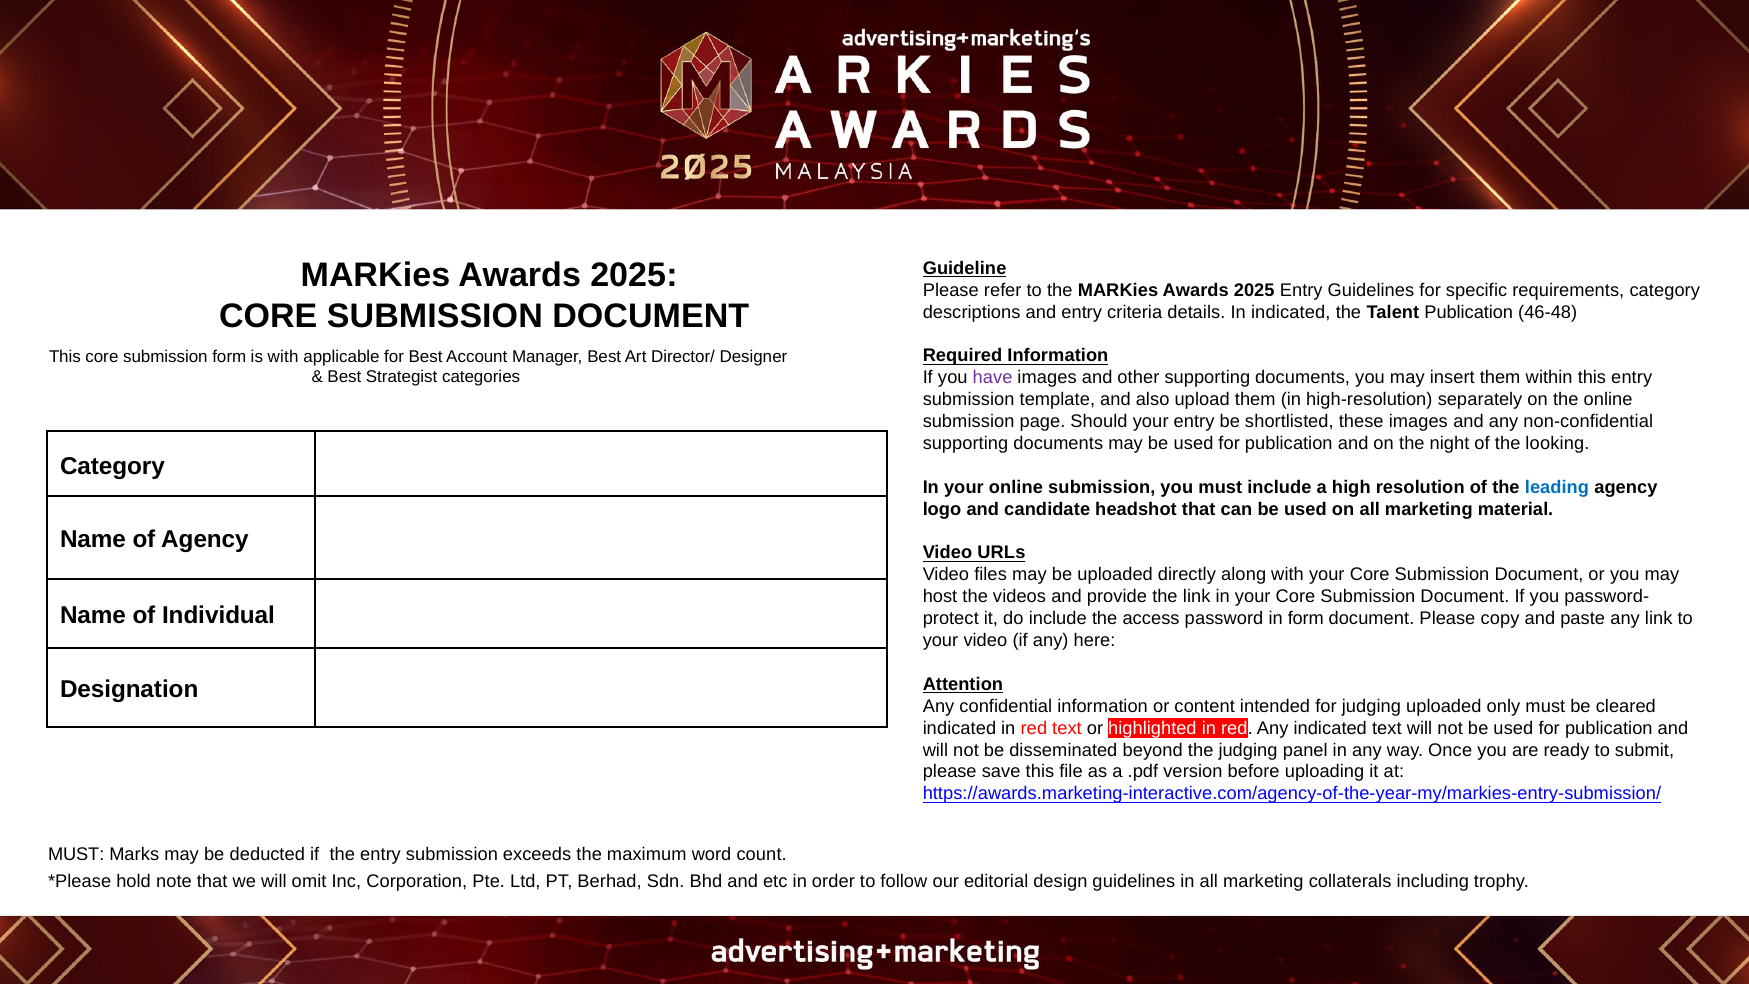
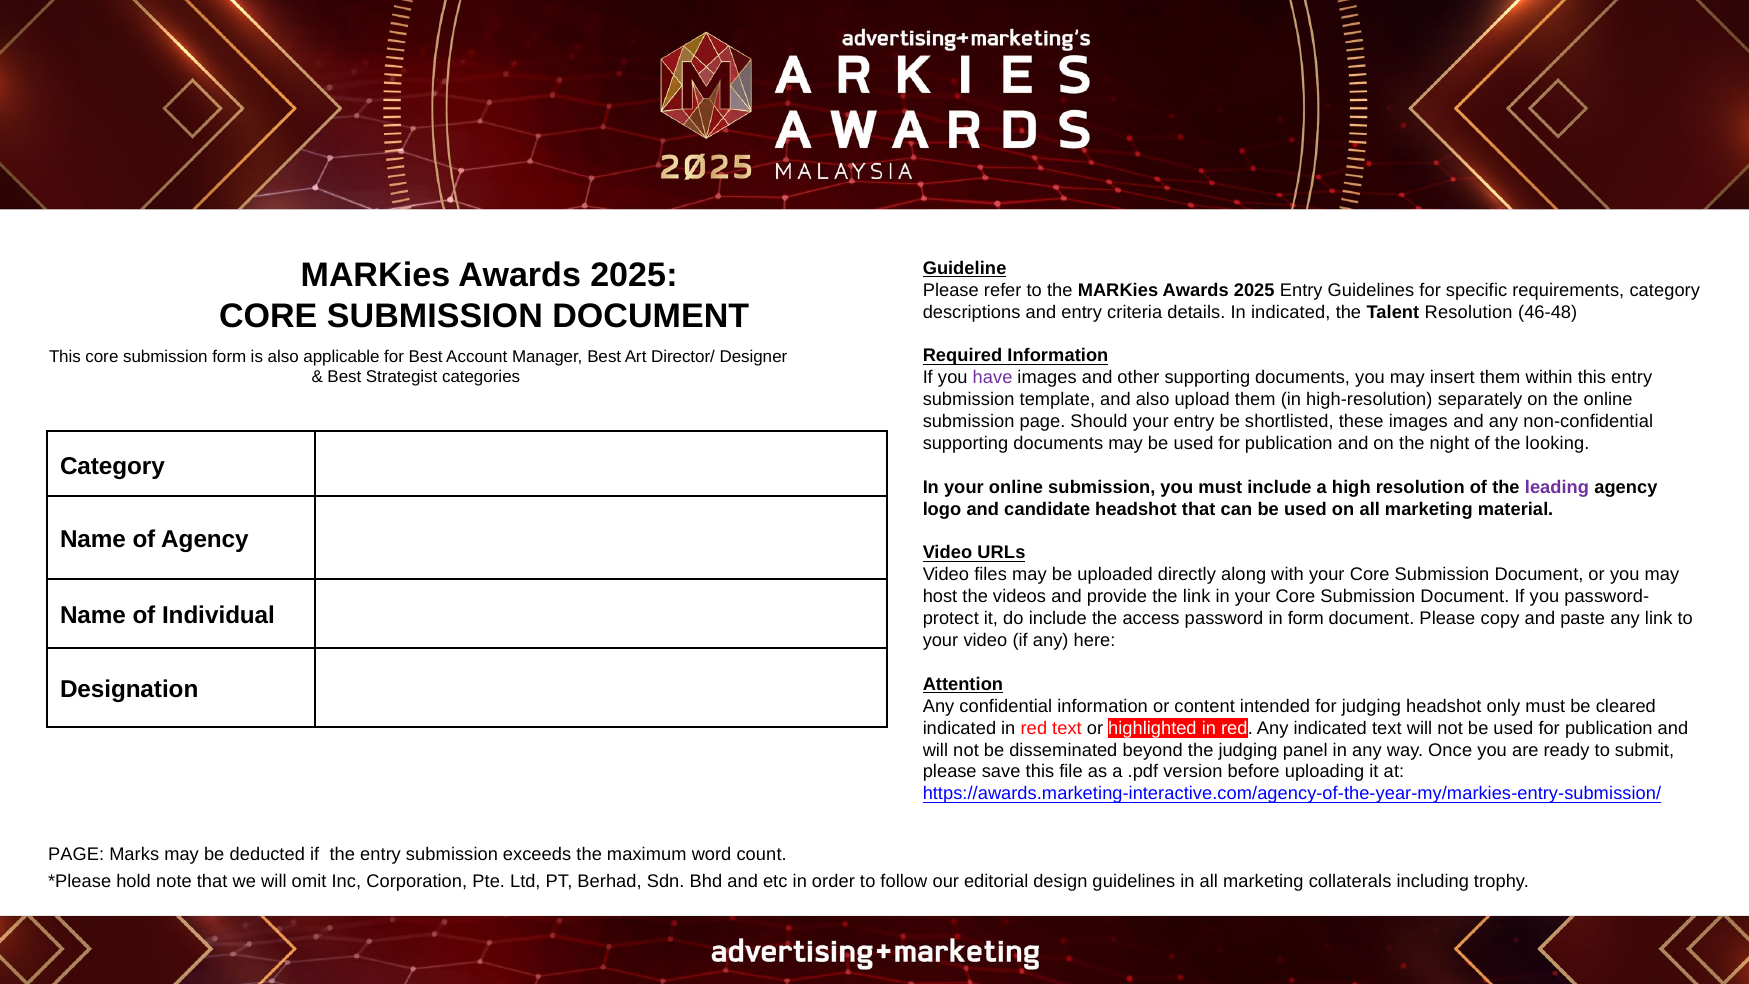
Talent Publication: Publication -> Resolution (1469, 312)
is with: with -> also (283, 357)
leading colour: blue -> purple (1557, 487)
judging uploaded: uploaded -> headshot (1444, 706)
MUST: MUST -> PAGE (76, 854)
